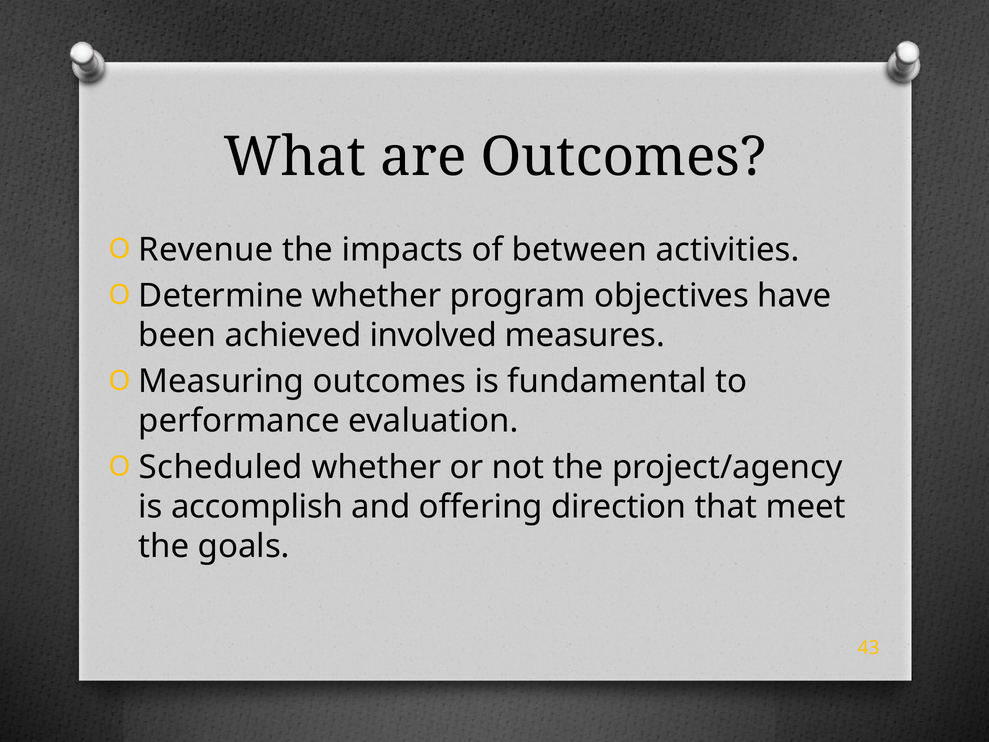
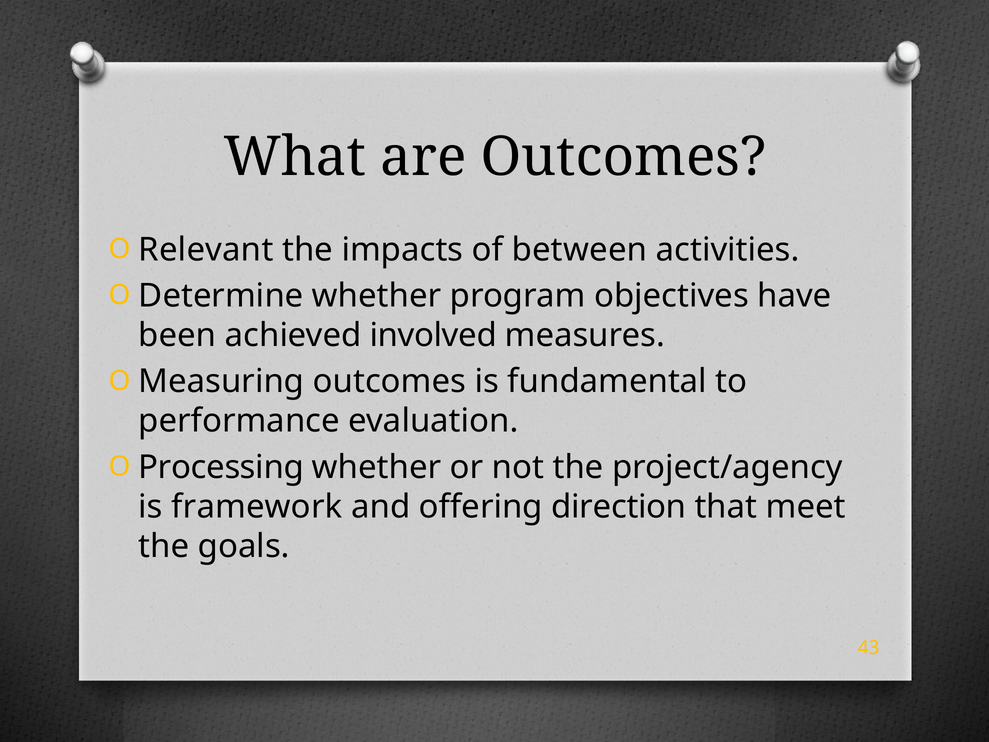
Revenue: Revenue -> Relevant (206, 250)
Scheduled: Scheduled -> Processing (221, 467)
accomplish: accomplish -> framework (257, 507)
